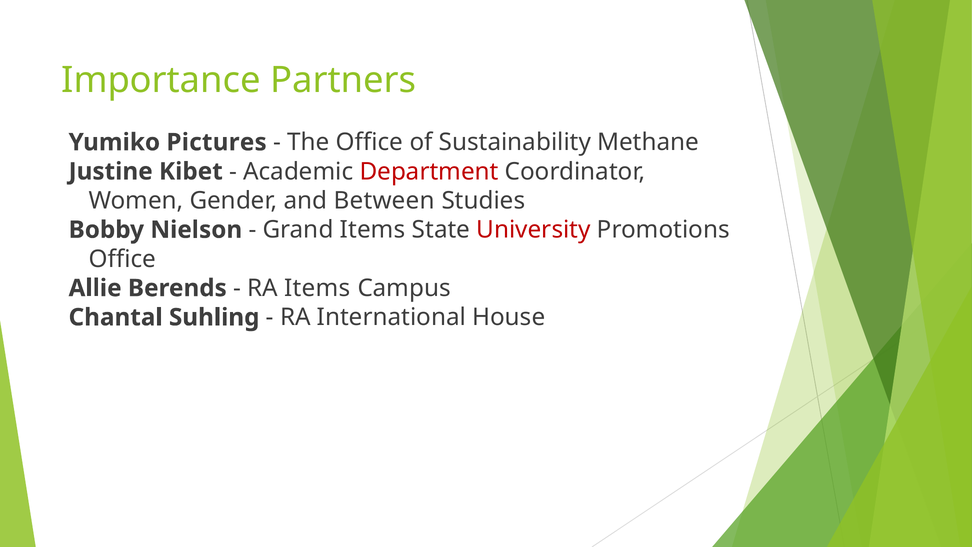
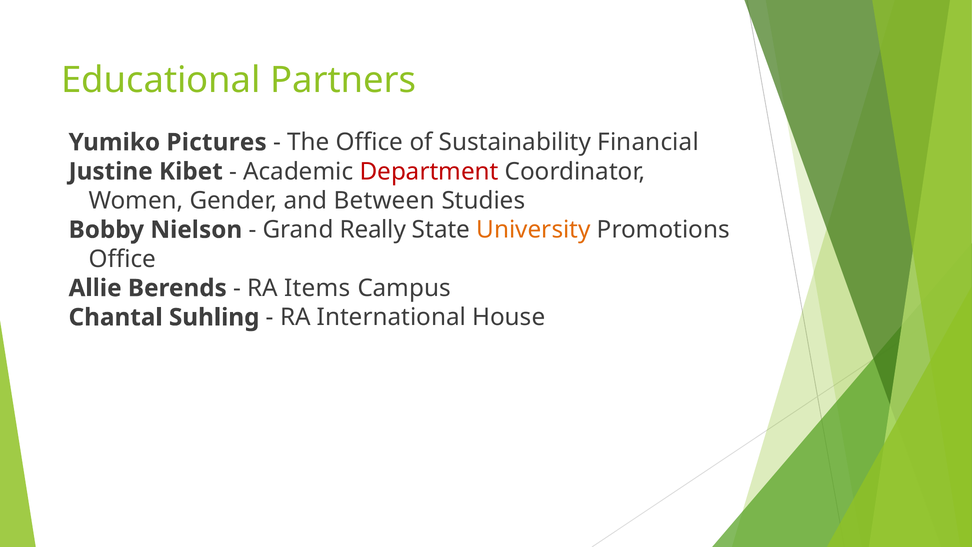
Importance: Importance -> Educational (161, 80)
Methane: Methane -> Financial (648, 142)
Grand Items: Items -> Really (373, 230)
University colour: red -> orange (534, 230)
